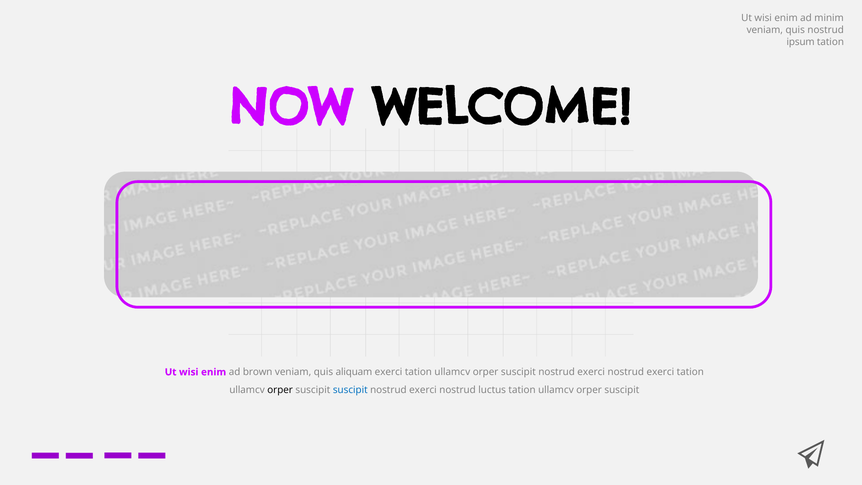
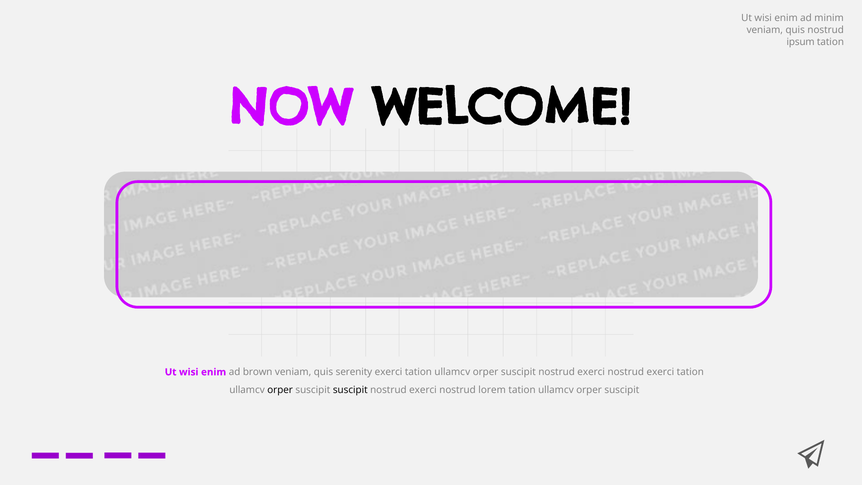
aliquam: aliquam -> serenity (354, 372)
suscipit colour: blue -> black (350, 390)
luctus: luctus -> lorem (492, 390)
